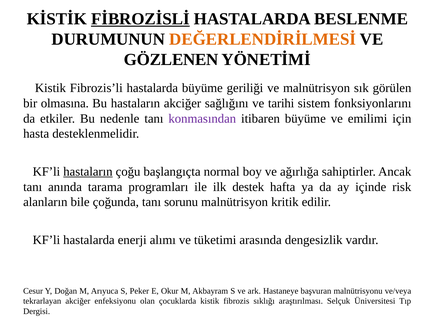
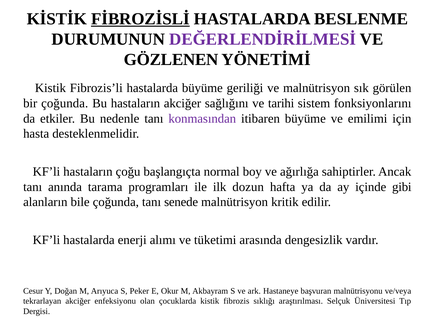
DEĞERLENDİRİLMESİ colour: orange -> purple (263, 39)
bir olmasına: olmasına -> çoğunda (65, 103)
hastaların underline: present -> none (88, 172)
destek: destek -> dozun (248, 187)
risk: risk -> gibi (402, 187)
sorunu: sorunu -> senede (181, 202)
